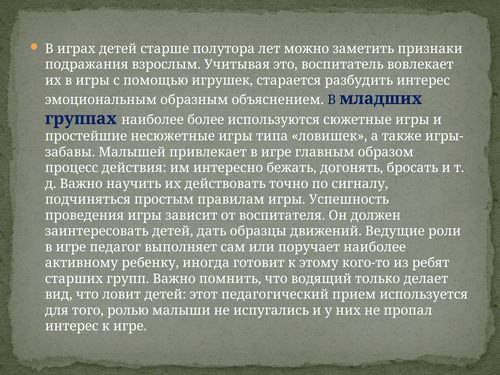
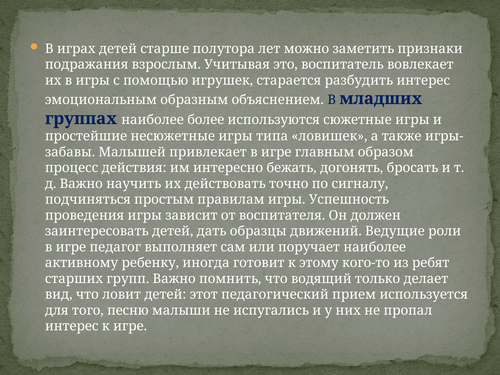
ролью: ролью -> песню (128, 310)
